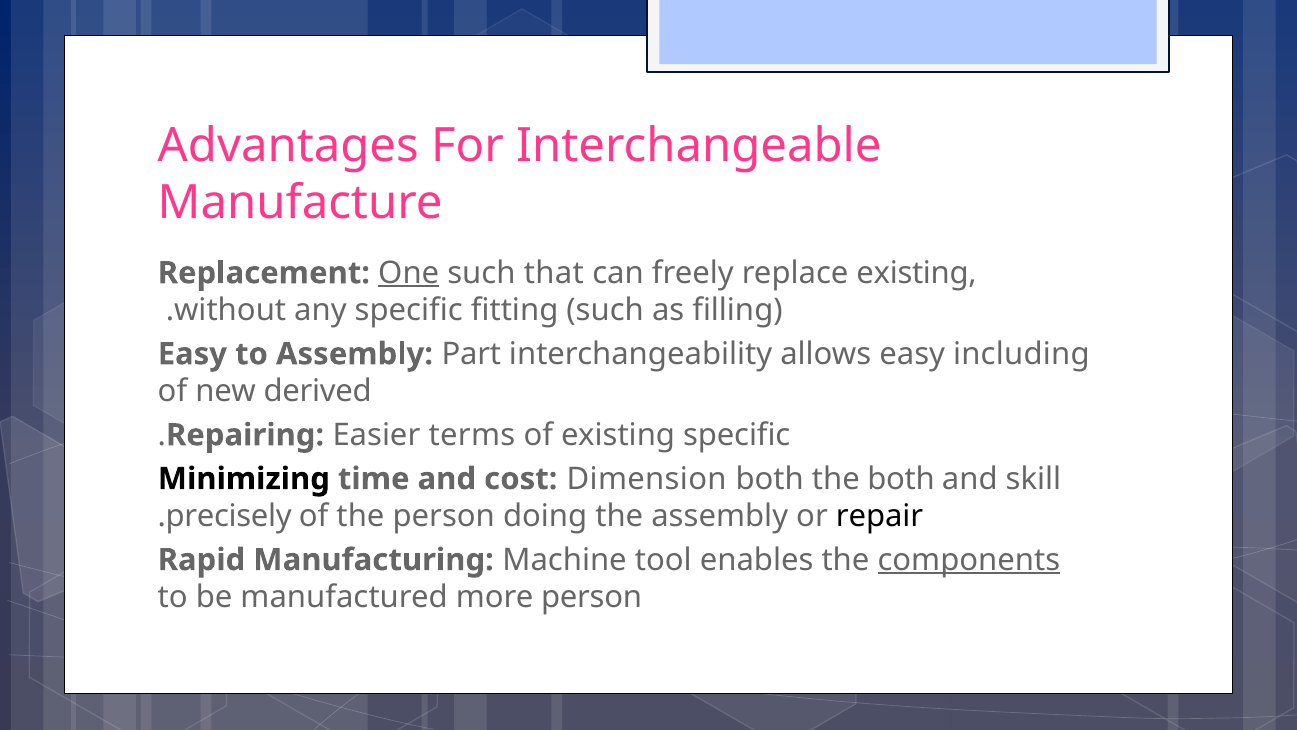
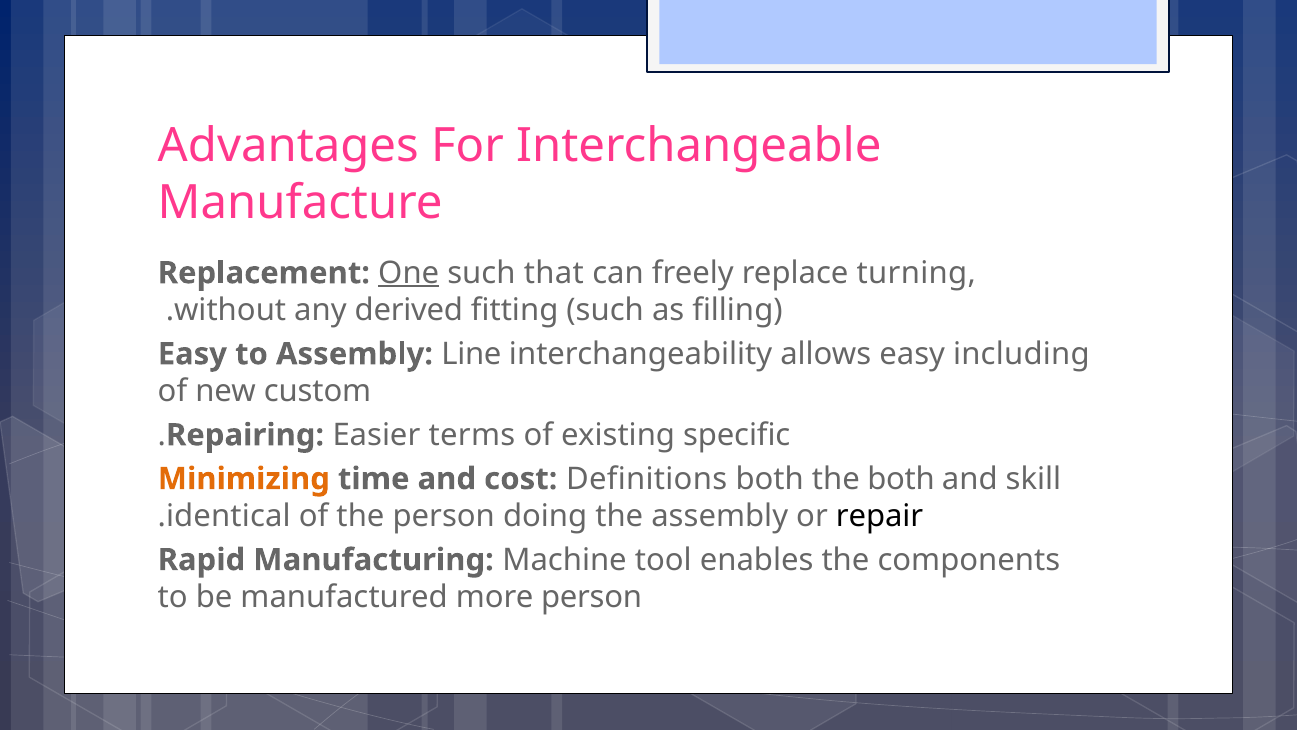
replace existing: existing -> turning (916, 273)
any specific: specific -> derived (409, 310)
Part: Part -> Line (471, 354)
derived: derived -> custom (318, 391)
Minimizing colour: black -> orange (244, 479)
Dimension: Dimension -> Definitions (647, 479)
precisely: precisely -> identical (228, 516)
components underline: present -> none (969, 560)
